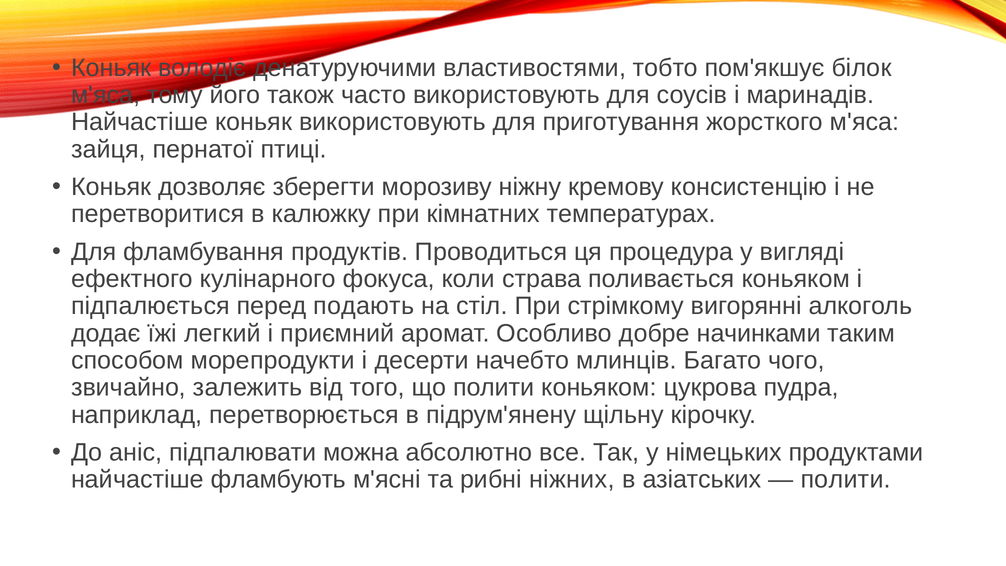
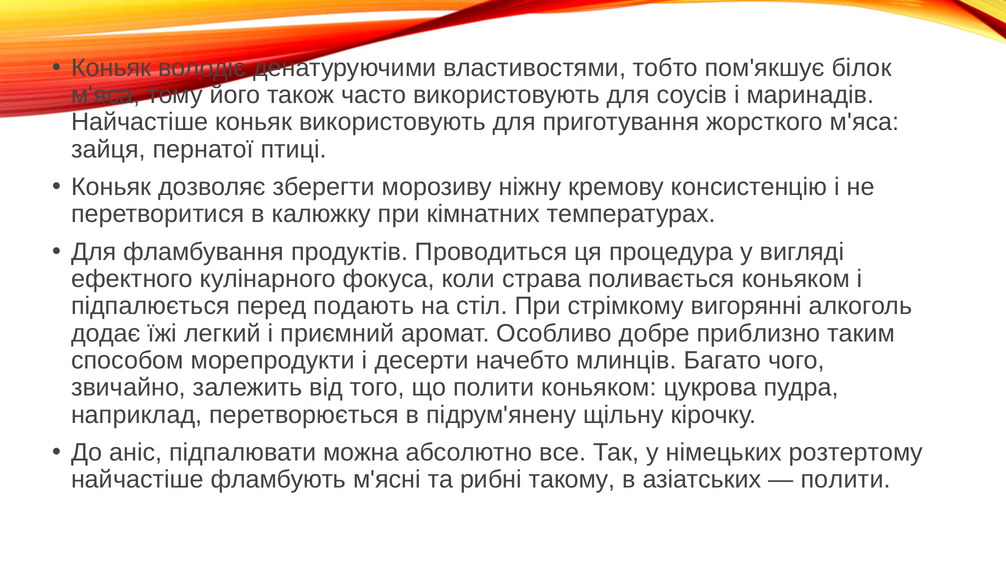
начинками: начинками -> приблизно (759, 333)
продуктами: продуктами -> розтертому (856, 452)
ніжних: ніжних -> такому (572, 479)
